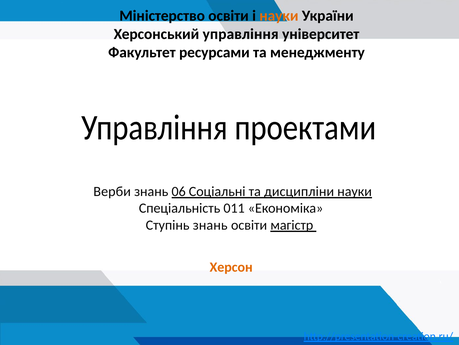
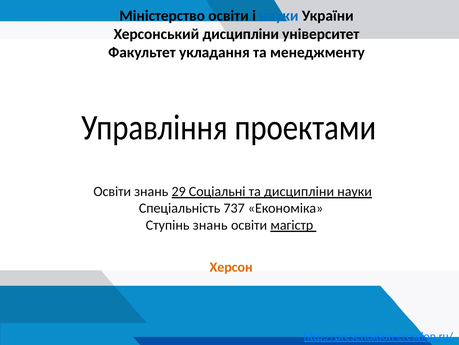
науки colour: orange -> blue (279, 16)
Херсонський управління: управління -> дисципліни (241, 34)
ресурсами: ресурсами -> укладання (214, 52)
Верби: Верби -> Освіти (112, 191)
06: 06 -> 29 (179, 191)
011: 011 -> 737 (234, 208)
